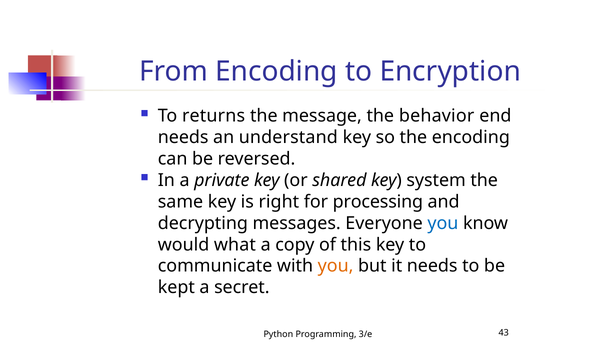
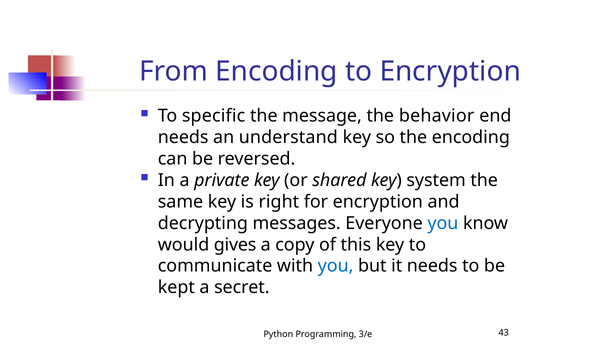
returns: returns -> specific (214, 116)
for processing: processing -> encryption (378, 202)
what: what -> gives (235, 244)
you colour: orange -> blue (336, 266)
